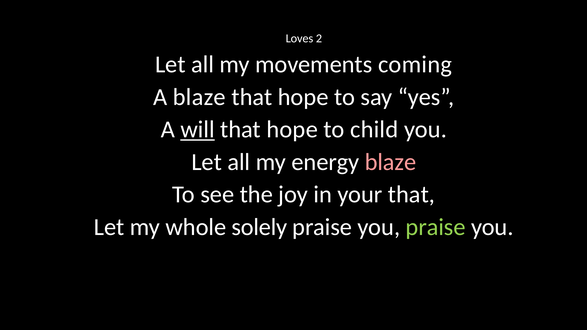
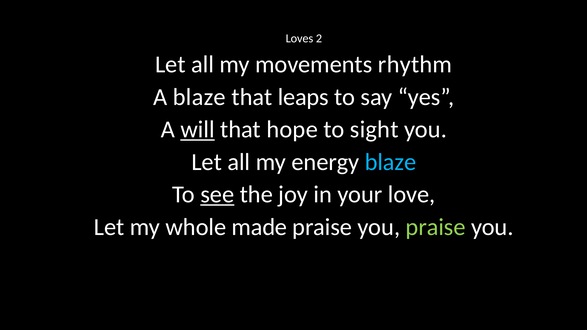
coming: coming -> rhythm (415, 64)
hope: hope -> leaps (303, 97)
child: child -> sight (374, 130)
blaze colour: pink -> light blue (390, 162)
see underline: none -> present (217, 195)
your that: that -> love (412, 195)
solely: solely -> made (259, 227)
